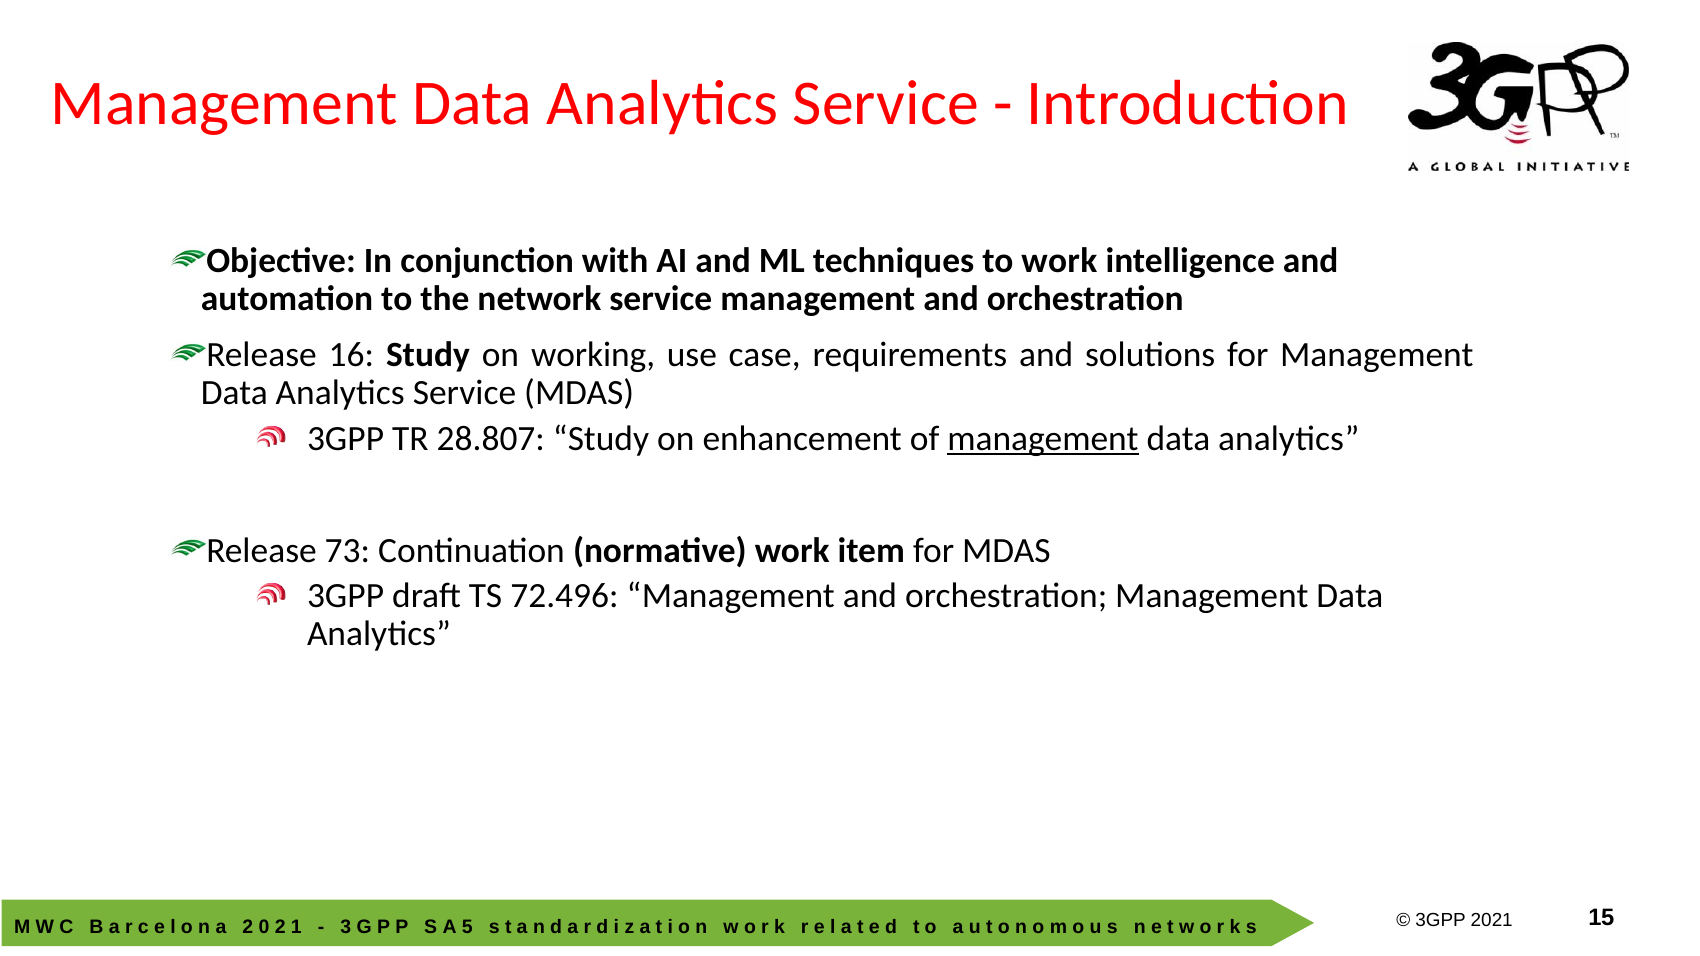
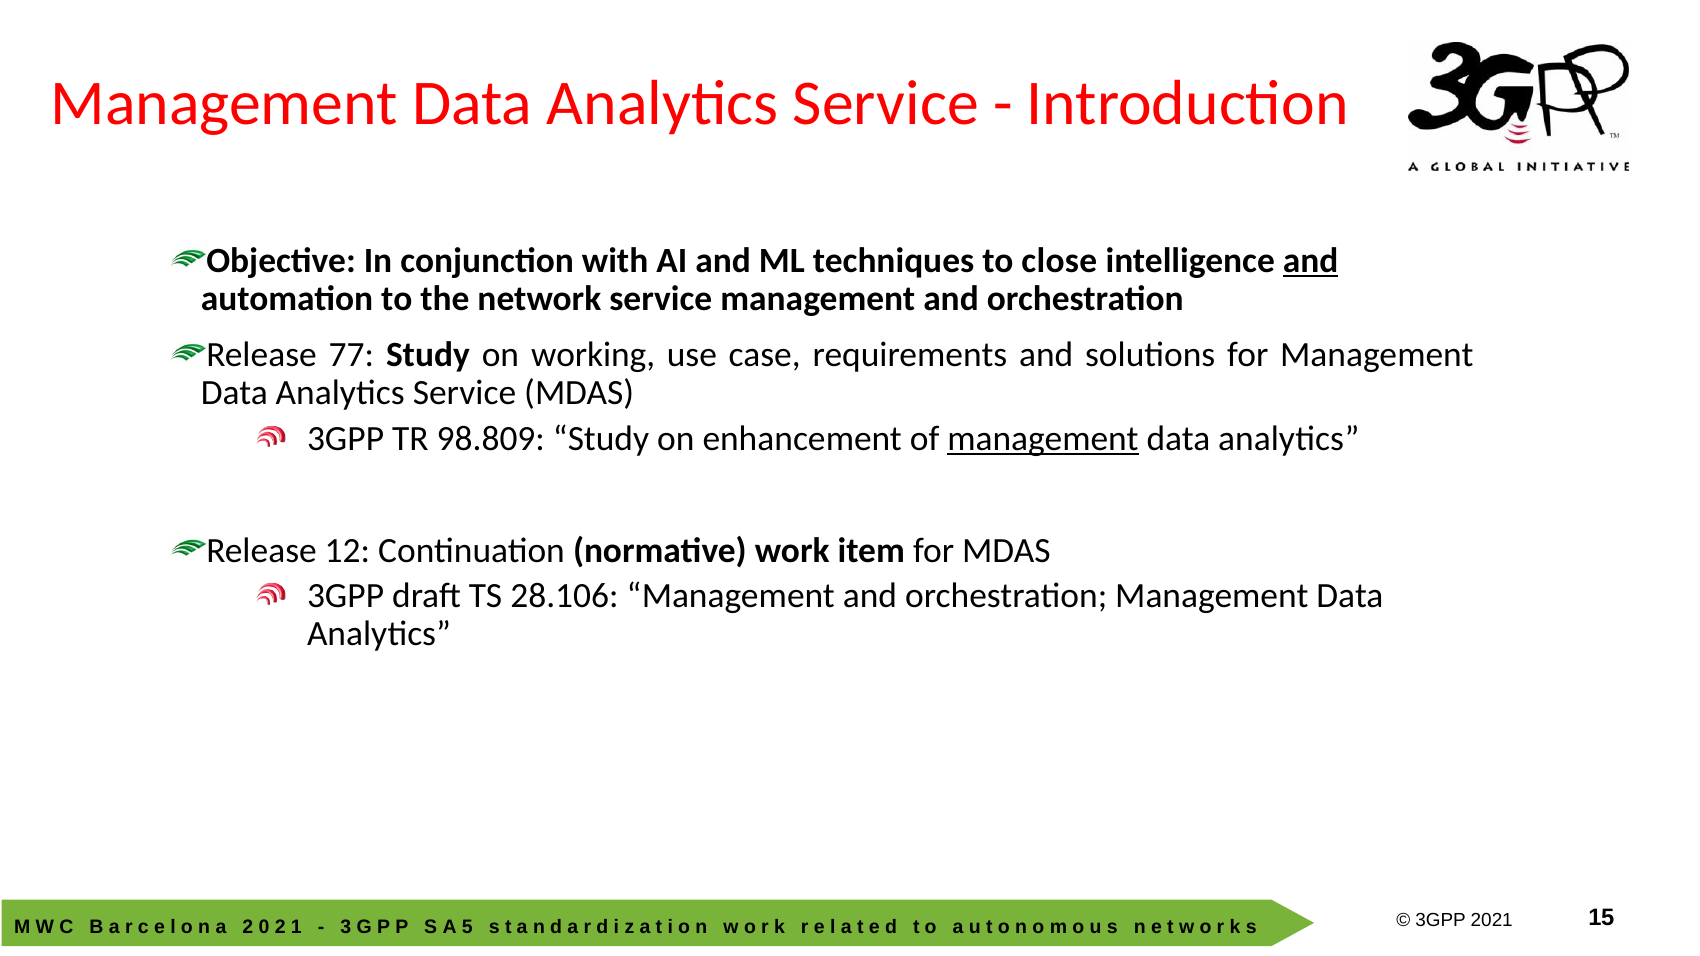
to work: work -> close (1059, 261)
and underline: none -> present (1311, 261)
16: 16 -> 77 (351, 355)
28.807: 28.807 -> 98.809 (491, 439)
73: 73 -> 12 (347, 551)
72.496: 72.496 -> 28.106 (564, 596)
